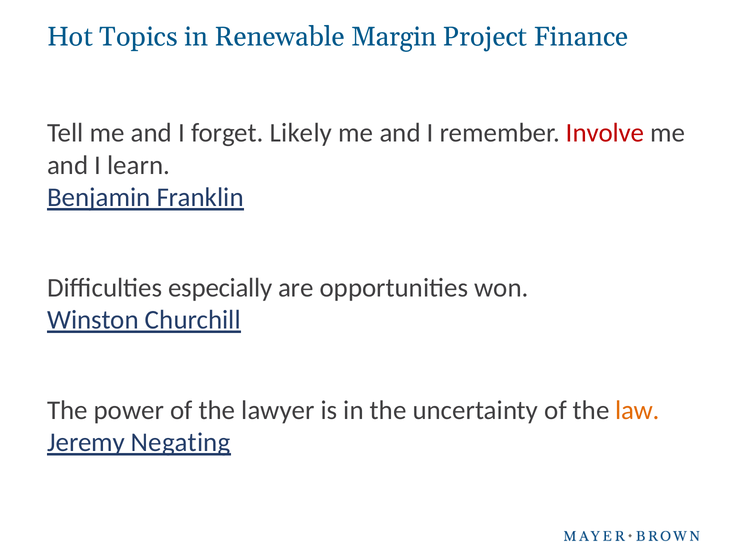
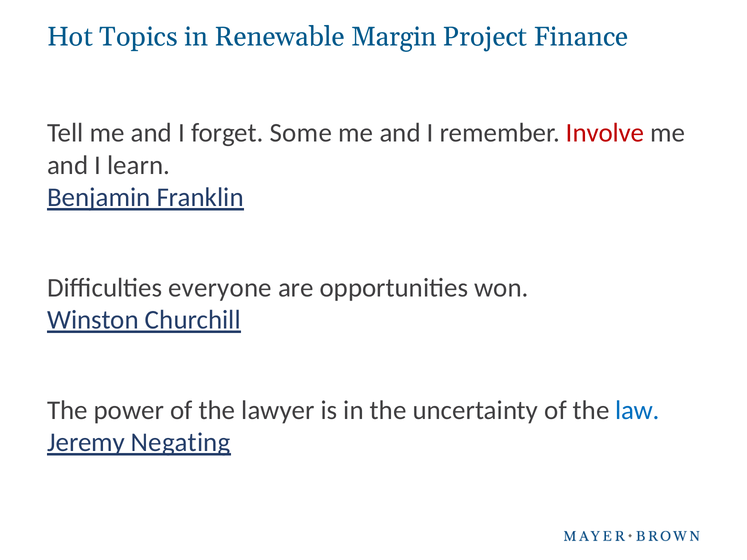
Likely: Likely -> Some (301, 133)
especially: especially -> everyone (220, 288)
law colour: orange -> blue (637, 410)
